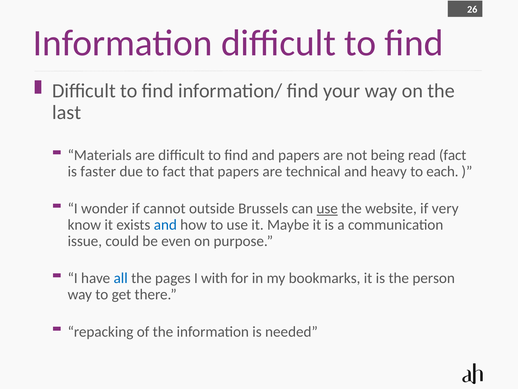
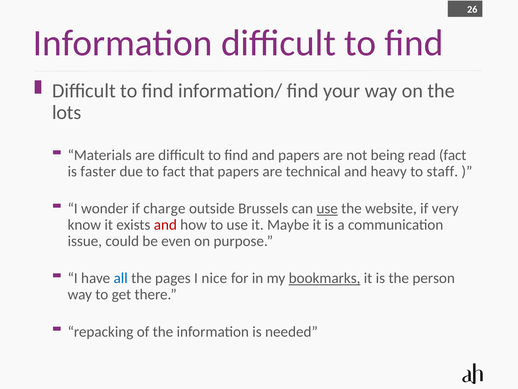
last: last -> lots (67, 112)
each: each -> staff (442, 171)
cannot: cannot -> charge (164, 208)
and colour: blue -> red (165, 225)
with: with -> nice (214, 278)
bookmarks underline: none -> present (325, 278)
